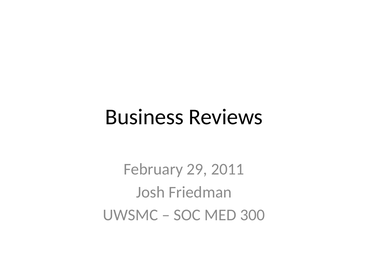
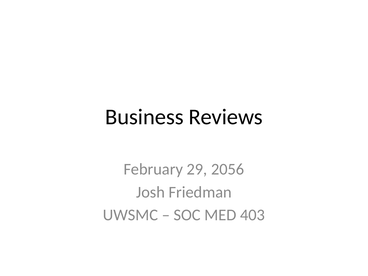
2011: 2011 -> 2056 (228, 169)
300: 300 -> 403 (253, 215)
